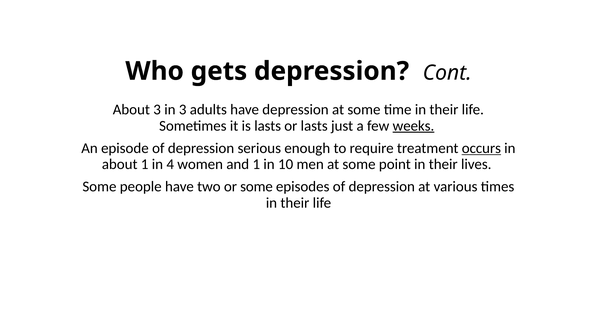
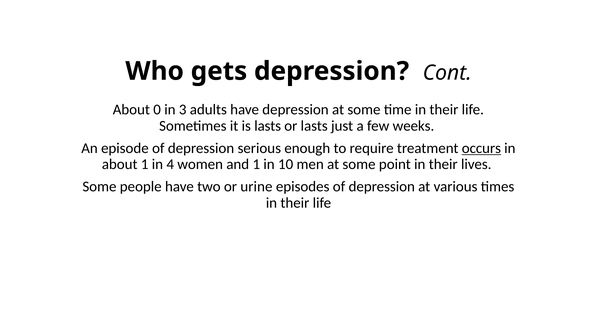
About 3: 3 -> 0 (157, 110)
weeks underline: present -> none (413, 126)
or some: some -> urine (256, 187)
